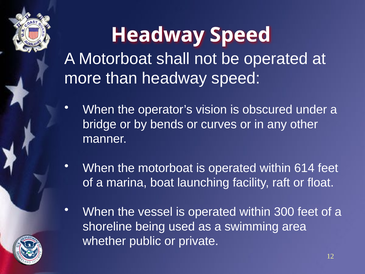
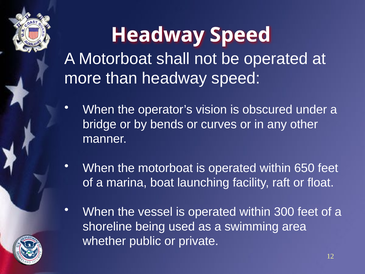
614: 614 -> 650 (304, 168)
